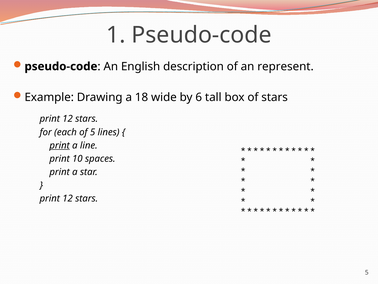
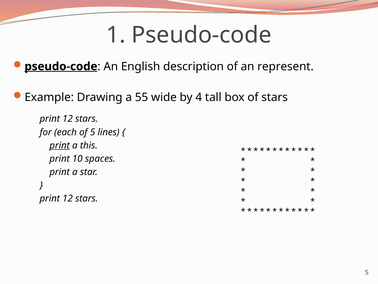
pseudo-code underline: none -> present (61, 66)
18: 18 -> 55 (142, 97)
6: 6 -> 4 (199, 97)
line: line -> this (89, 145)
